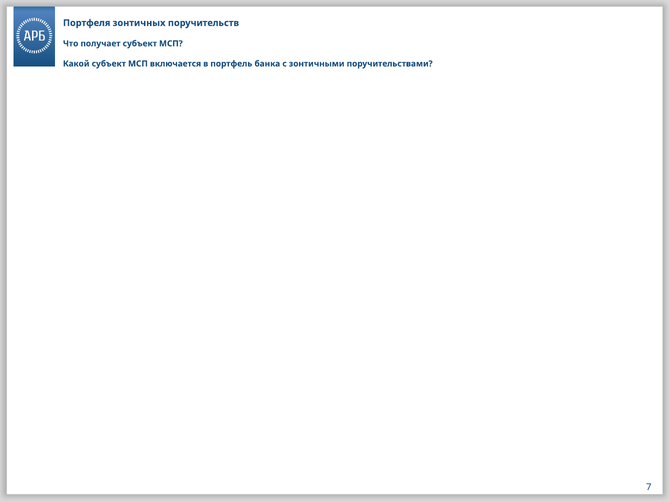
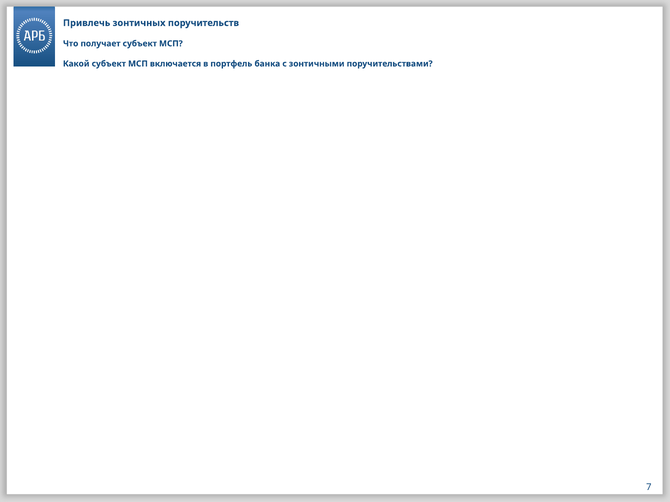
Портфеля: Портфеля -> Привлечь (87, 23)
